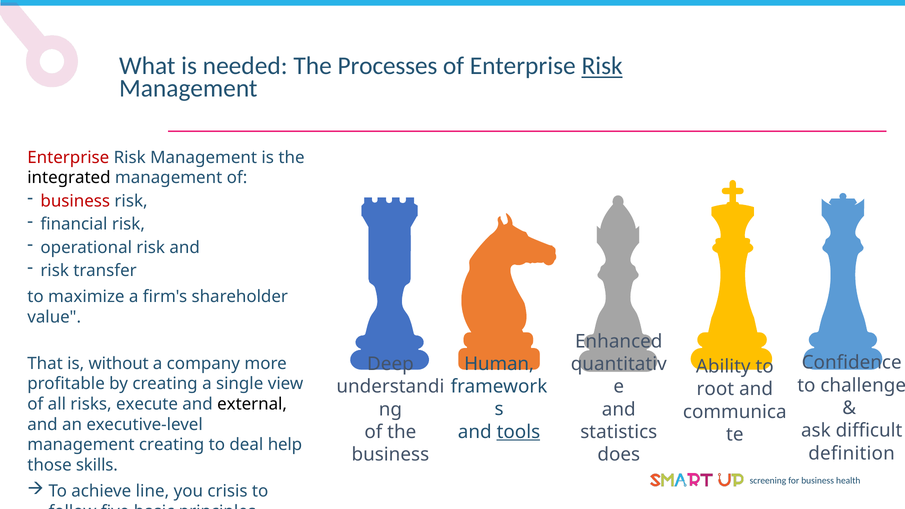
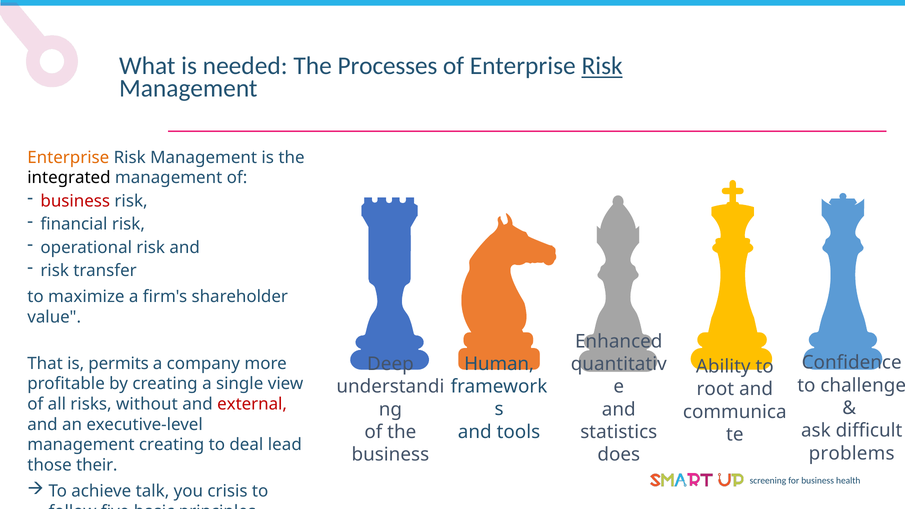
Enterprise colour: red -> orange (68, 158)
without: without -> permits (119, 363)
execute: execute -> without (147, 404)
external colour: black -> red (252, 404)
tools underline: present -> none (518, 432)
help: help -> lead (285, 445)
definition: definition -> problems (852, 453)
skills: skills -> their (97, 465)
line: line -> talk (152, 491)
